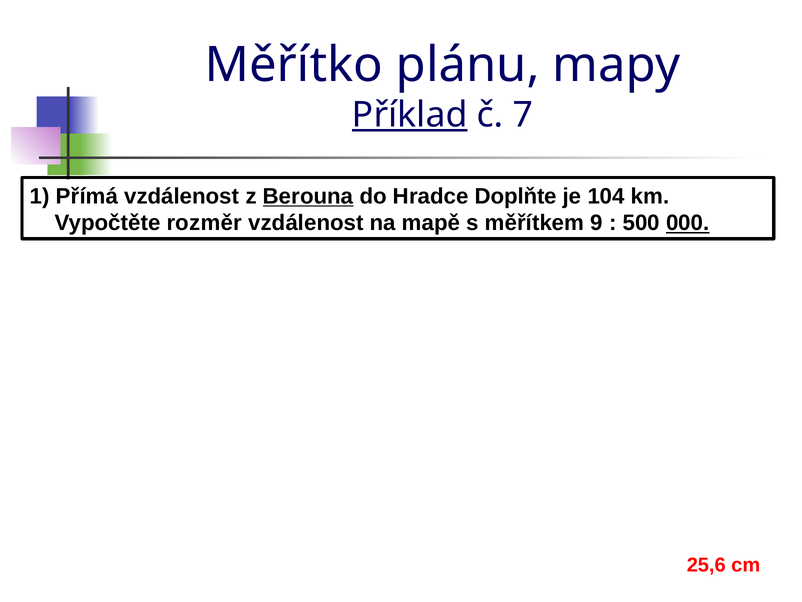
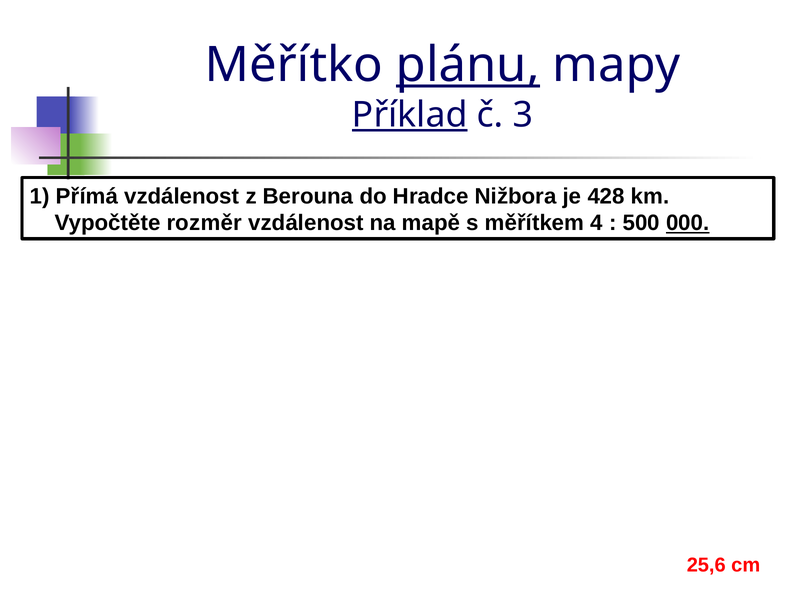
plánu underline: none -> present (468, 65)
7: 7 -> 3 (523, 115)
Berouna underline: present -> none (308, 196)
Doplňte: Doplňte -> Nižbora (516, 196)
104: 104 -> 428 (606, 196)
9: 9 -> 4 (597, 223)
